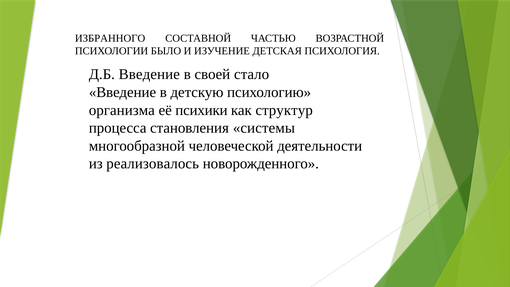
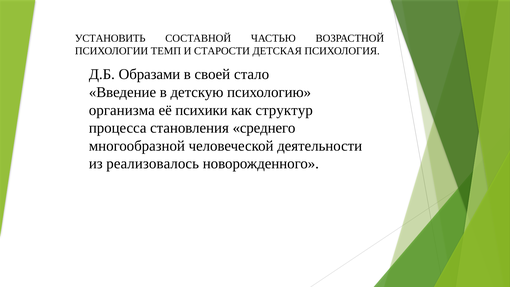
ИЗБРАННОГО: ИЗБРАННОГО -> УСТАНОВИТЬ (110, 38)
БЫЛО: БЫЛО -> ТЕМП (166, 51)
ИЗУЧЕНИЕ: ИЗУЧЕНИЕ -> СТАРОСТИ (222, 51)
Д.Б Введение: Введение -> Образами (149, 74)
системы: системы -> среднего (264, 128)
